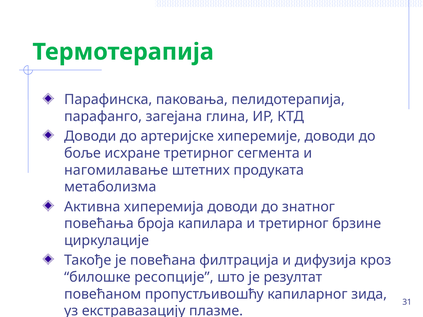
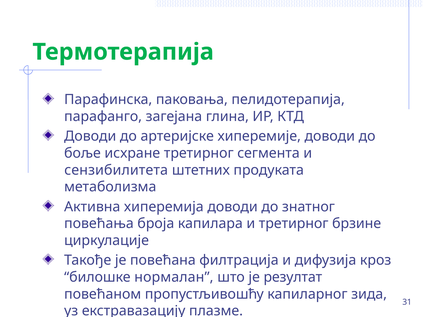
нагомилавање: нагомилавање -> сензибилитета (116, 170)
ресопције: ресопције -> нормалан (174, 277)
